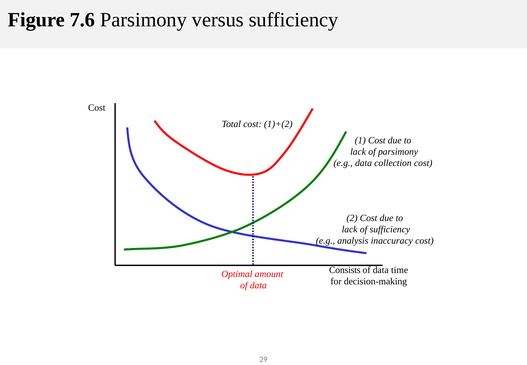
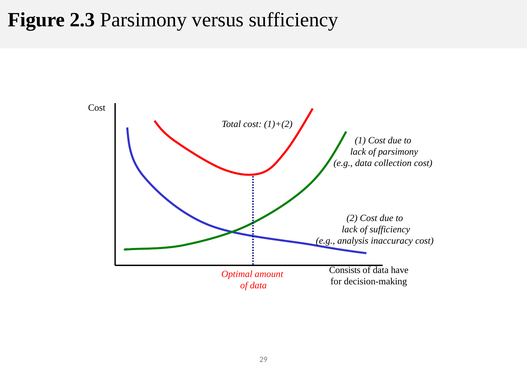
7.6: 7.6 -> 2.3 (82, 20)
time: time -> have (400, 270)
